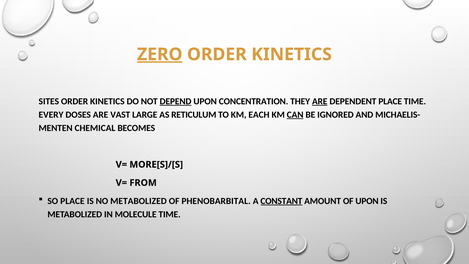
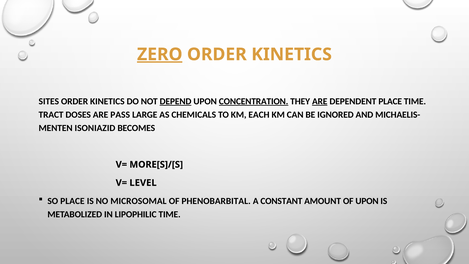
CONCENTRATION underline: none -> present (254, 101)
EVERY: EVERY -> TRACT (51, 115)
VAST: VAST -> PASS (120, 115)
RETICULUM: RETICULUM -> CHEMICALS (194, 115)
CAN underline: present -> none (295, 115)
CHEMICAL: CHEMICAL -> ISONIAZID (95, 128)
FROM: FROM -> LEVEL (143, 183)
NO METABOLIZED: METABOLIZED -> MICROSOMAL (139, 201)
CONSTANT underline: present -> none (281, 201)
MOLECULE: MOLECULE -> LIPOPHILIC (136, 214)
